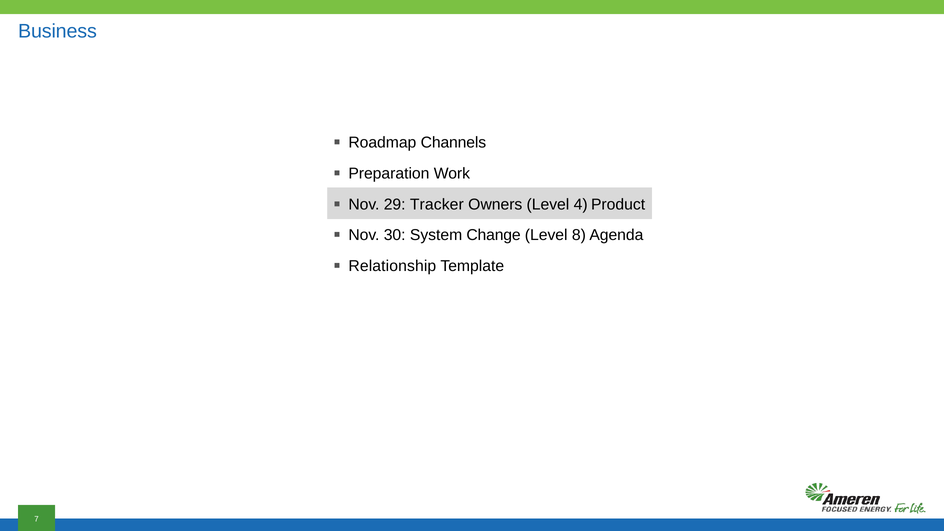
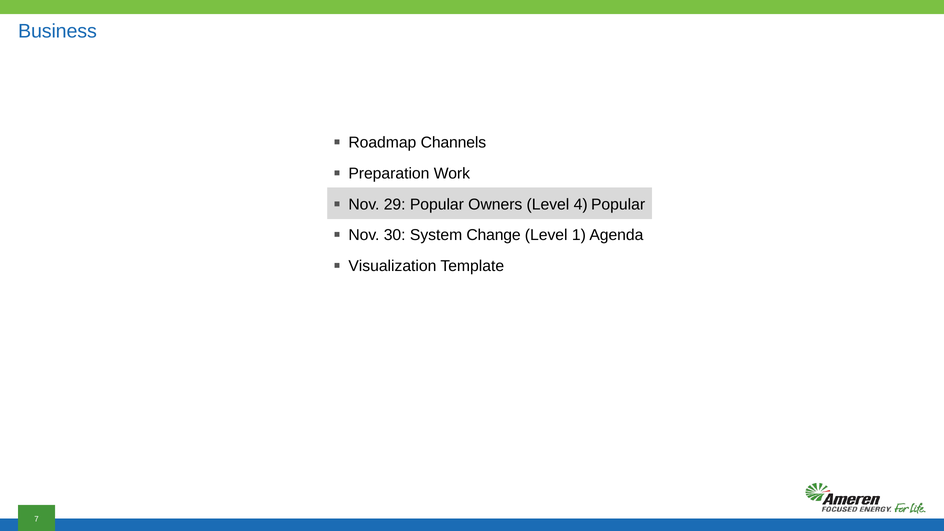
29 Tracker: Tracker -> Popular (437, 204)
4 Product: Product -> Popular (618, 204)
8: 8 -> 1 (579, 235)
Relationship: Relationship -> Visualization (392, 266)
